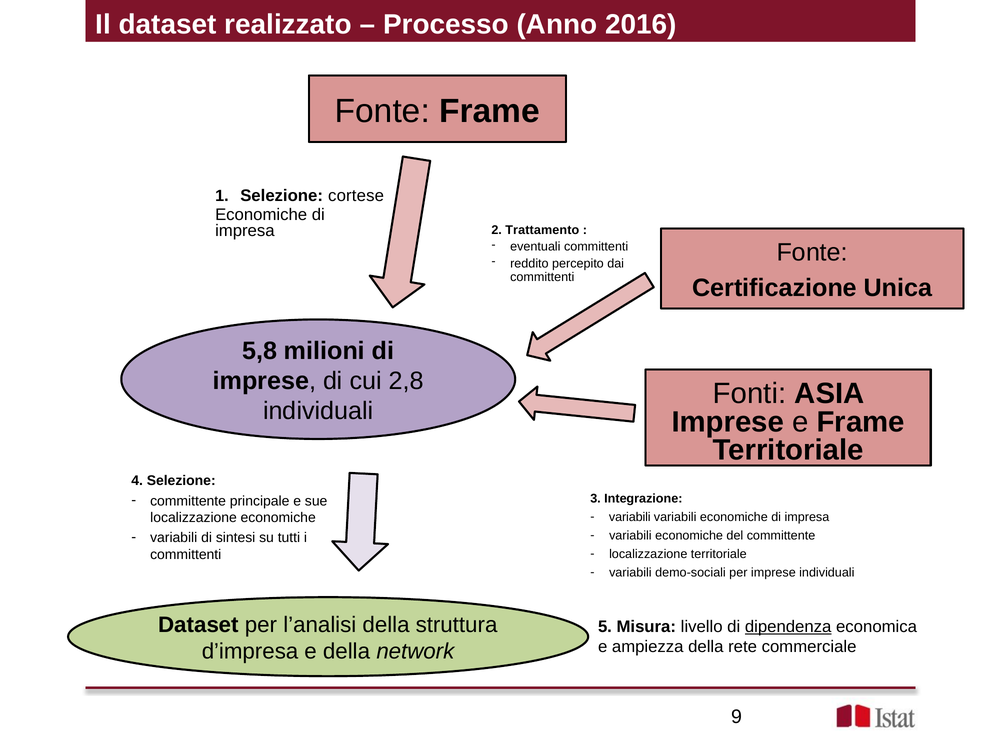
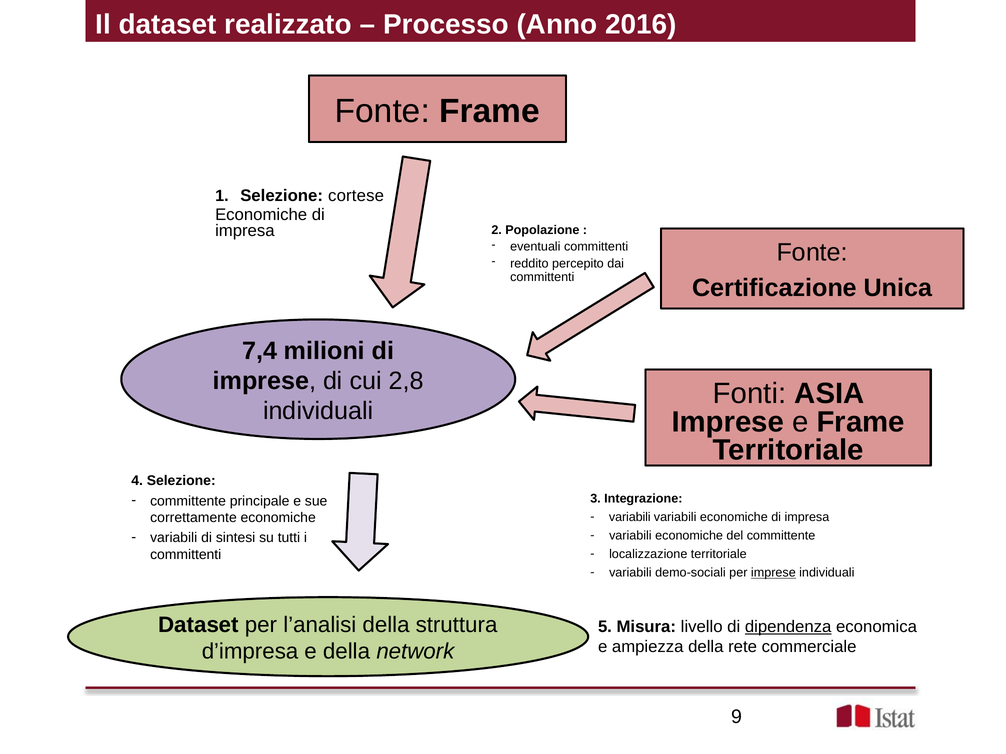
Trattamento: Trattamento -> Popolazione (542, 230)
5,8: 5,8 -> 7,4 (260, 351)
localizzazione: localizzazione -> correttamente (194, 518)
imprese underline: none -> present (773, 573)
